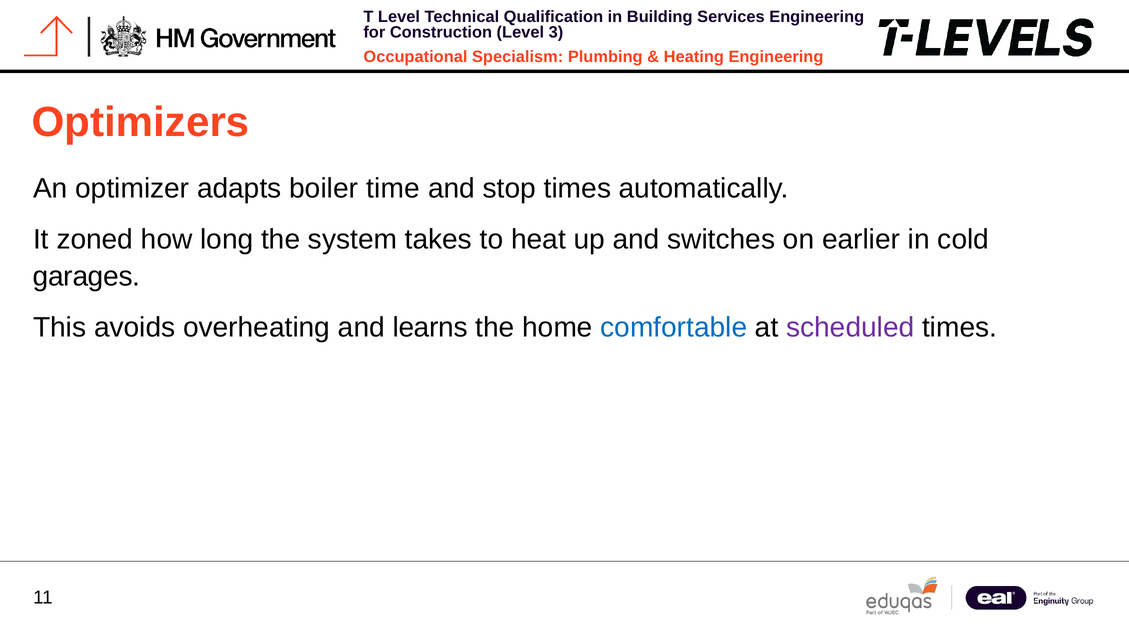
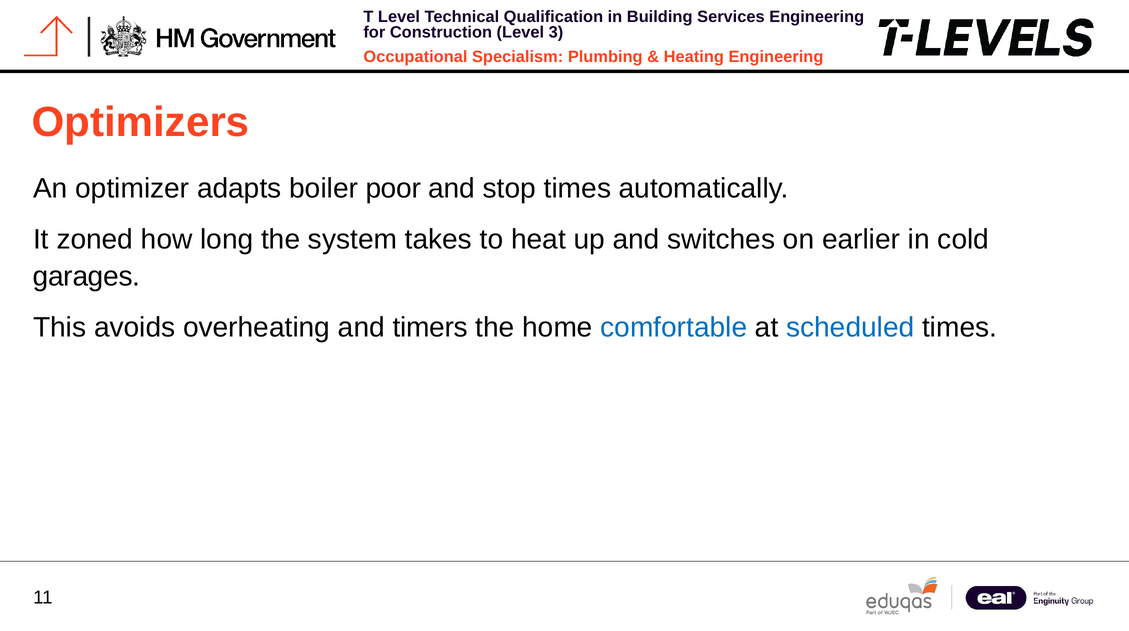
time: time -> poor (393, 188)
learns: learns -> timers (430, 328)
scheduled colour: purple -> blue (850, 328)
